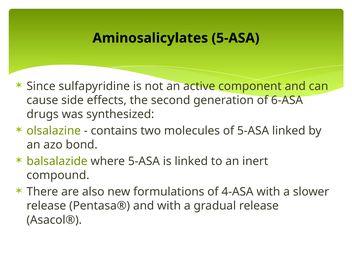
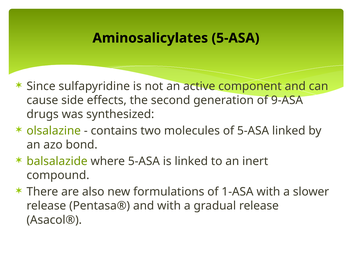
6-ASA: 6-ASA -> 9-ASA (287, 100)
4-ASA: 4-ASA -> 1-ASA (238, 192)
